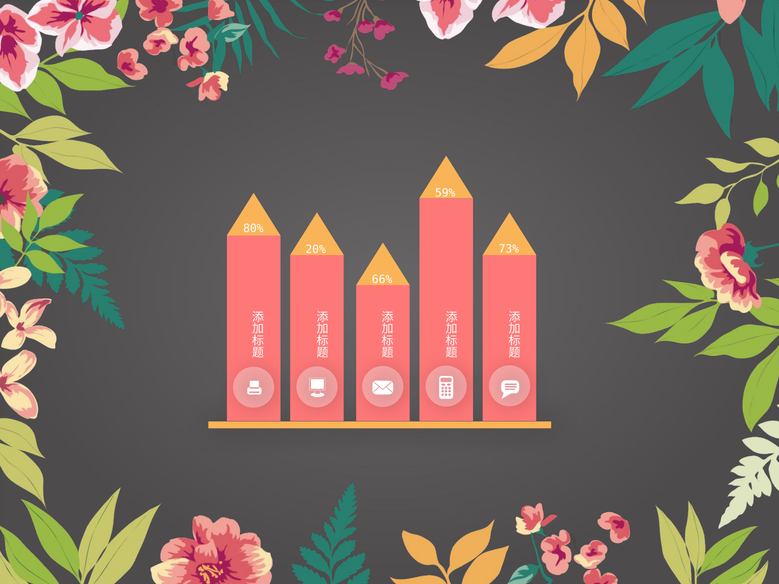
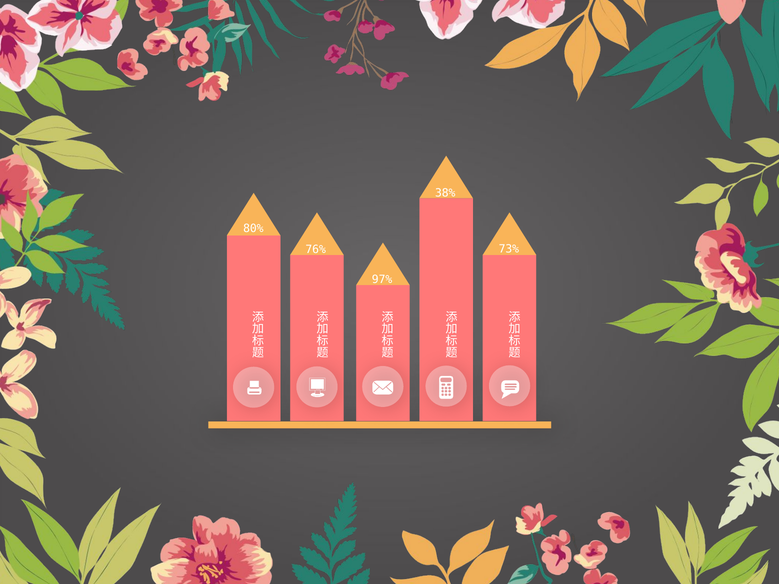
59%: 59% -> 38% (445, 193)
20%: 20% -> 76% (316, 250)
66%: 66% -> 97% (382, 280)
